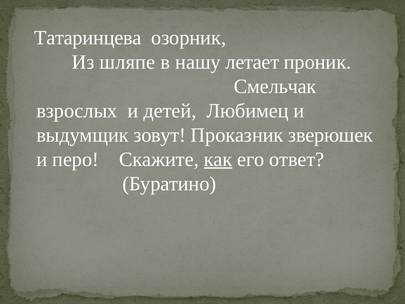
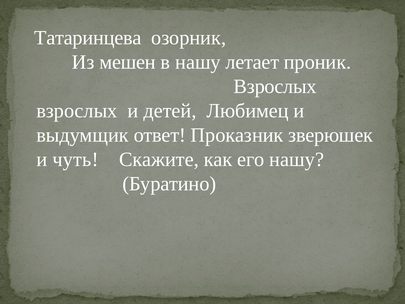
шляпе: шляпе -> мешен (128, 62)
Смельчак: Смельчак -> Взрослых (275, 86)
зовут: зовут -> ответ (160, 135)
перо: перо -> чуть (75, 159)
как underline: present -> none (218, 159)
его ответ: ответ -> нашу (297, 159)
